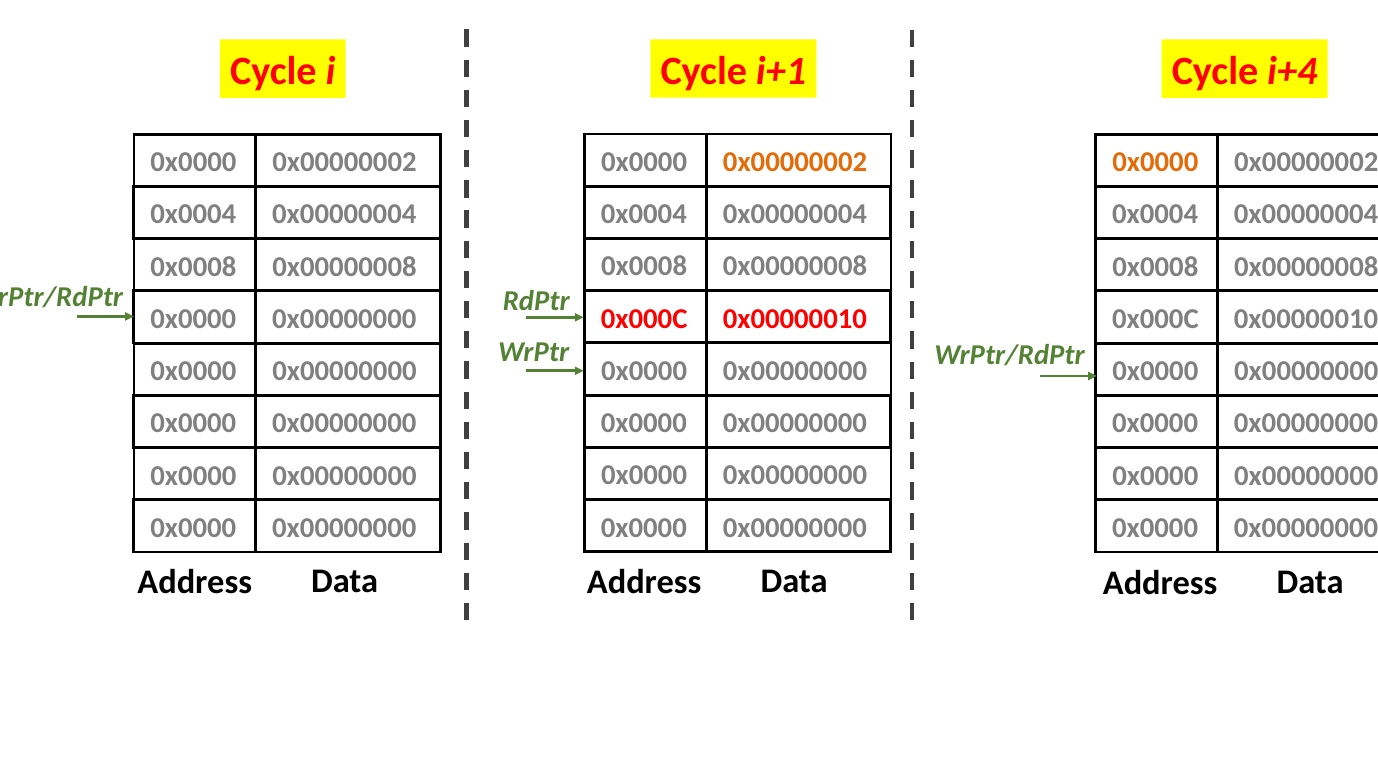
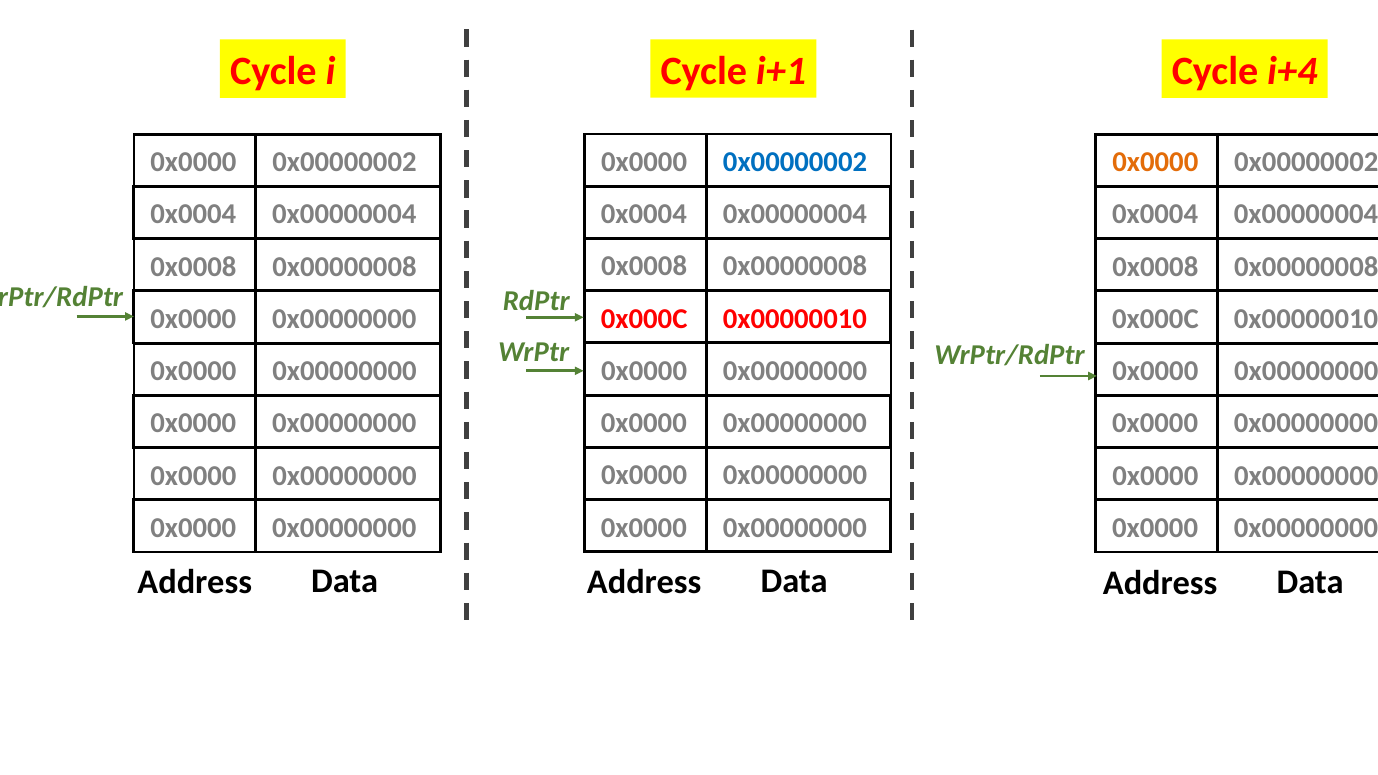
0x00000002 colour: orange -> blue (795, 162)
